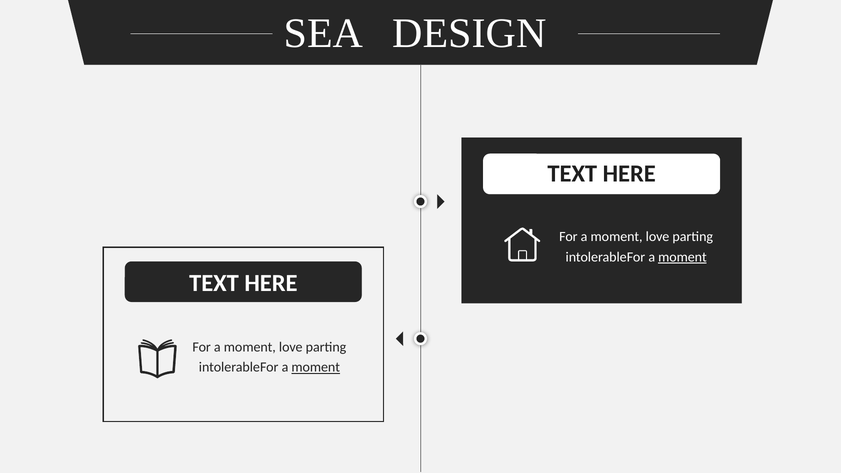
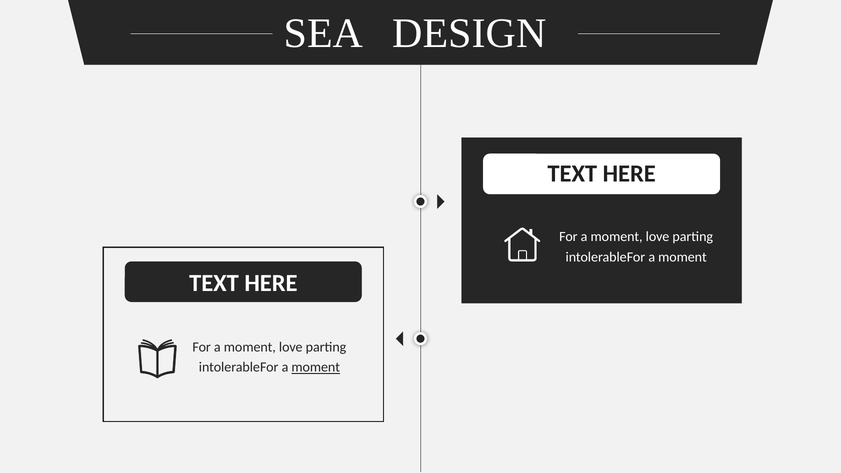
moment underline: present -> none (682, 257)
